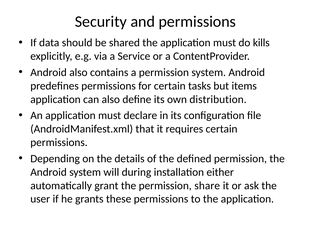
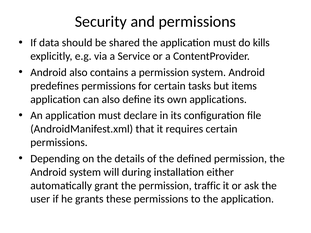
distribution: distribution -> applications (218, 99)
share: share -> traffic (207, 186)
